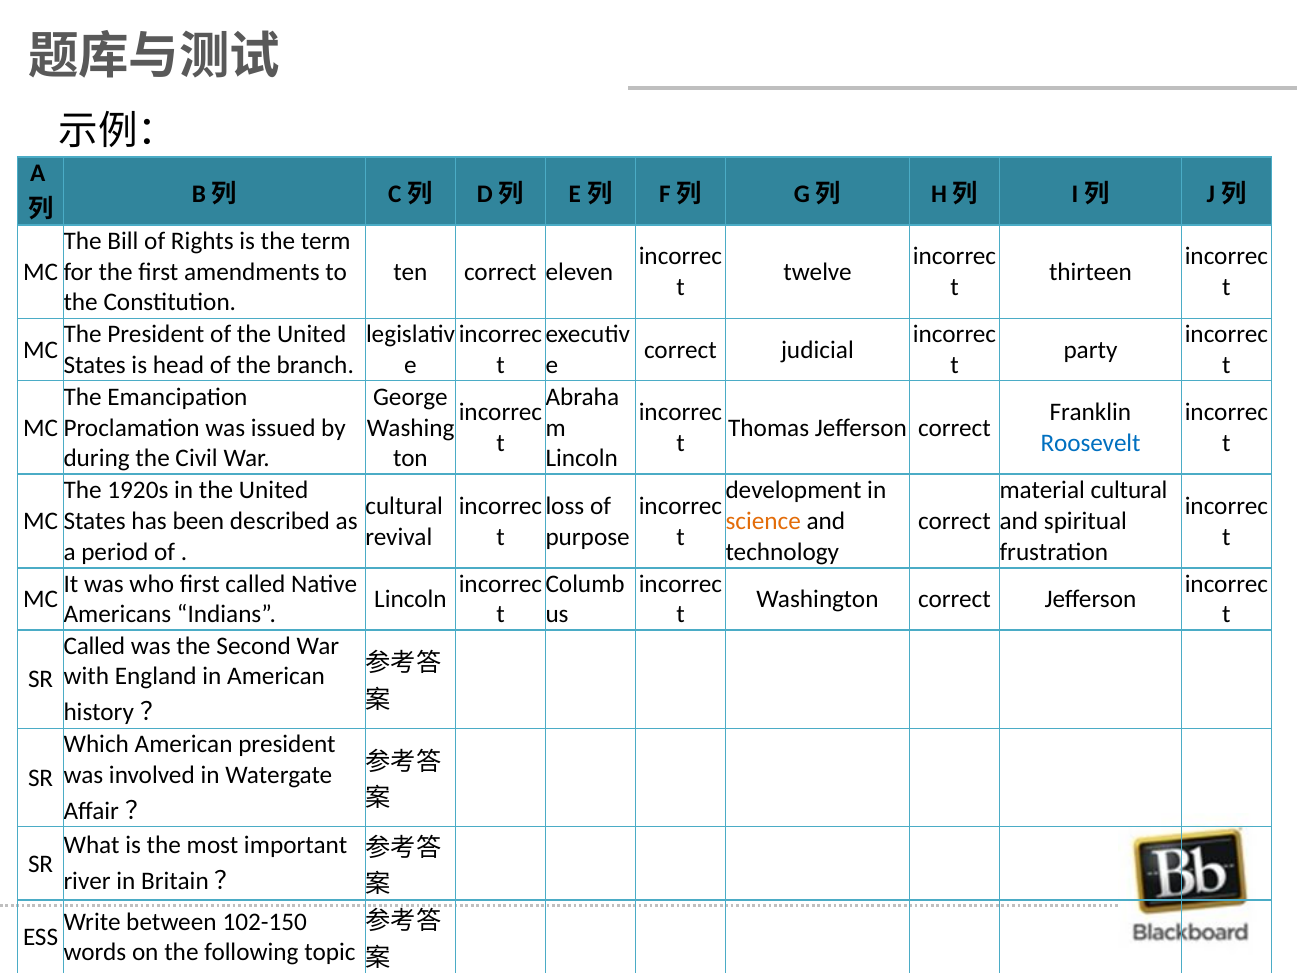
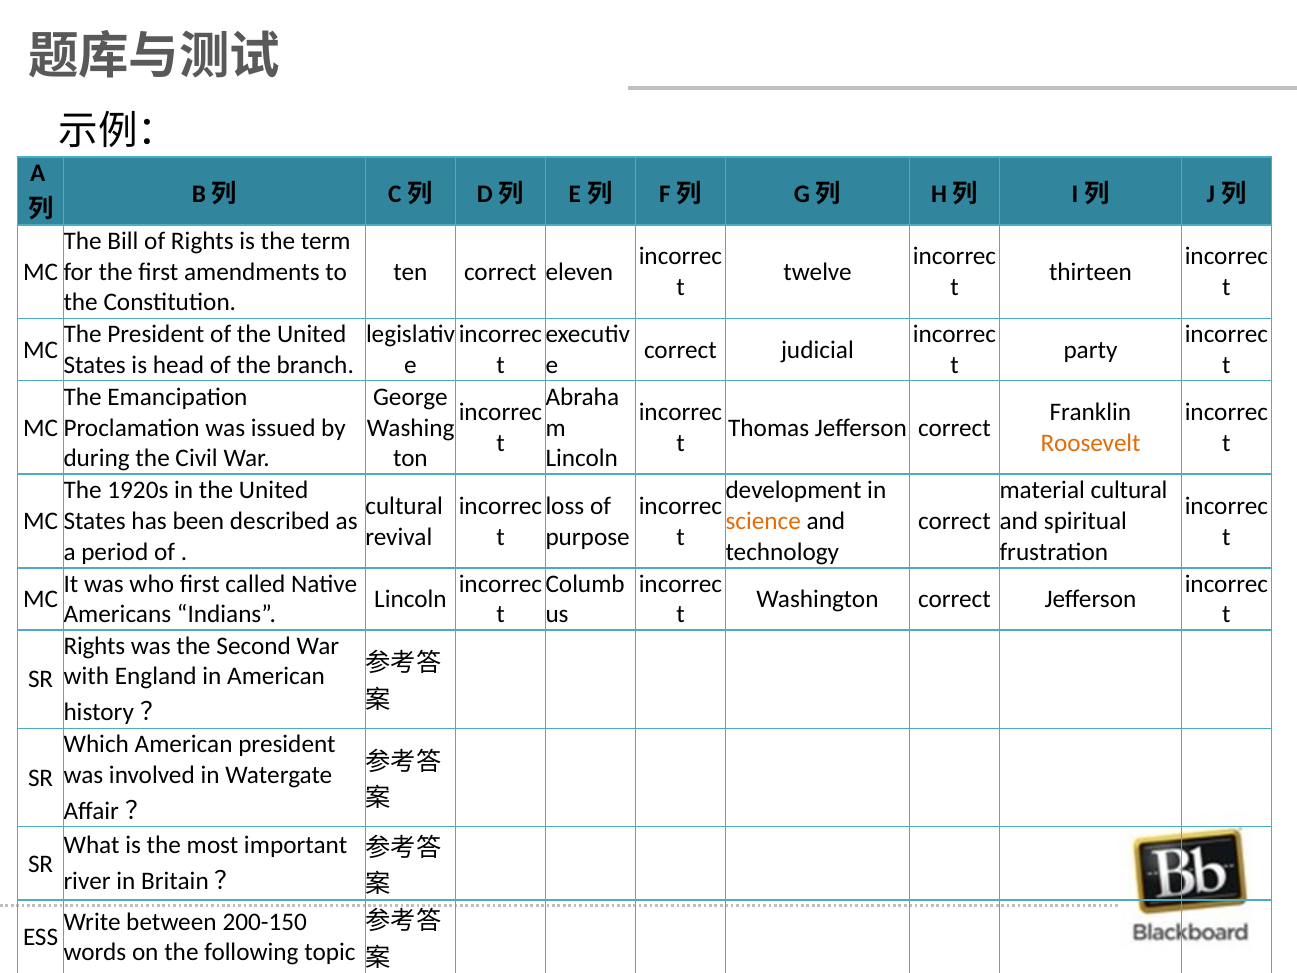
Roosevelt colour: blue -> orange (1091, 443)
Called: Called -> Rights (94, 646)
102-150: 102-150 -> 200-150 (265, 922)
